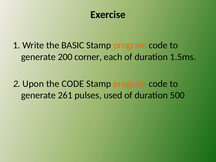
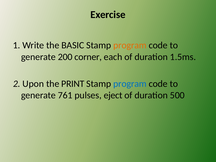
the CODE: CODE -> PRINT (73, 84)
program colour: orange -> blue (130, 84)
261: 261 -> 761 (65, 95)
used: used -> eject (113, 95)
